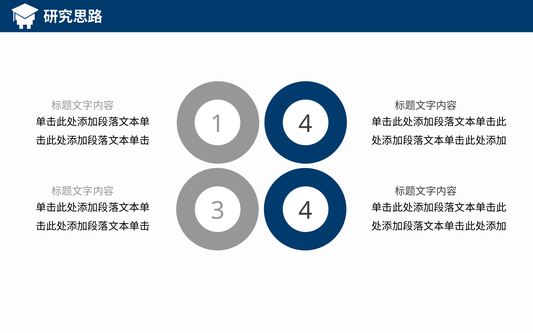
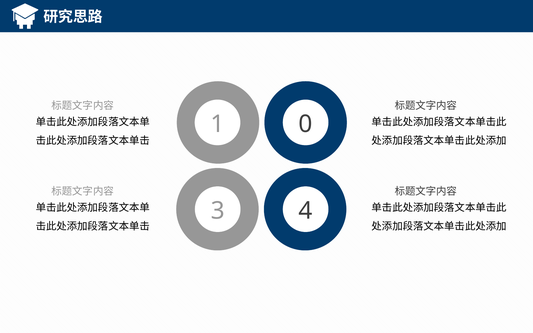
1 4: 4 -> 0 (306, 124)
